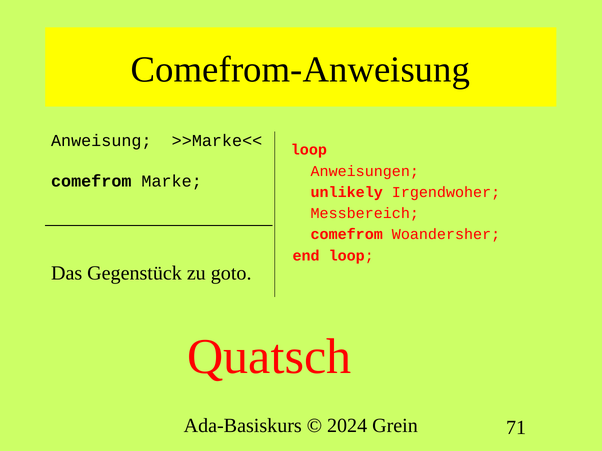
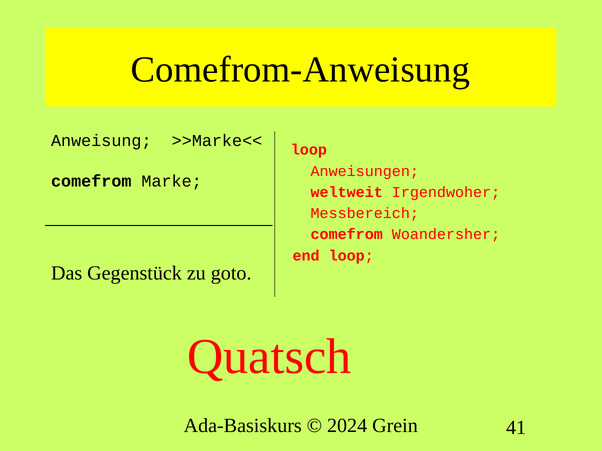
unlikely: unlikely -> weltweit (347, 192)
71: 71 -> 41 (516, 428)
